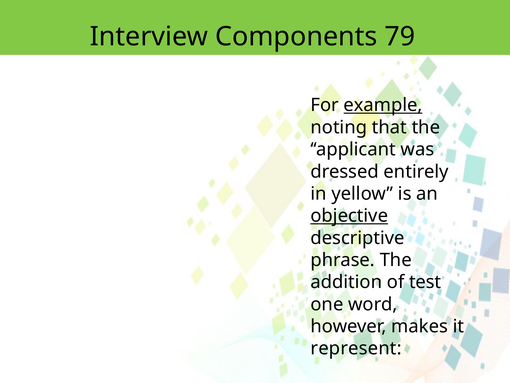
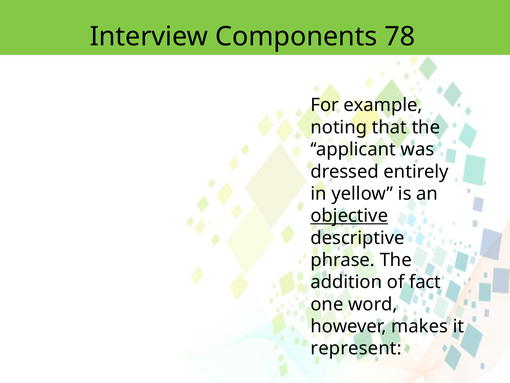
79: 79 -> 78 (400, 36)
example underline: present -> none (383, 105)
test: test -> fact (425, 282)
